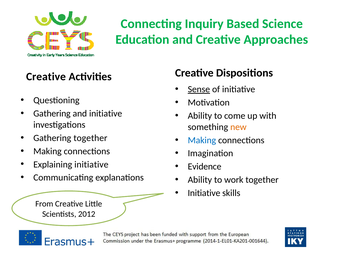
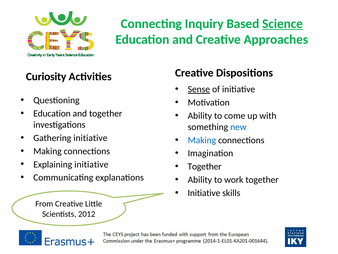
Science underline: none -> present (283, 24)
Creative: Creative -> Curiosity (46, 76)
Gathering: Gathering -> Education (52, 113)
and initiative: initiative -> together (106, 113)
new colour: orange -> blue (238, 127)
Gathering together: together -> initiative (90, 138)
Evidence: Evidence -> Together (205, 166)
